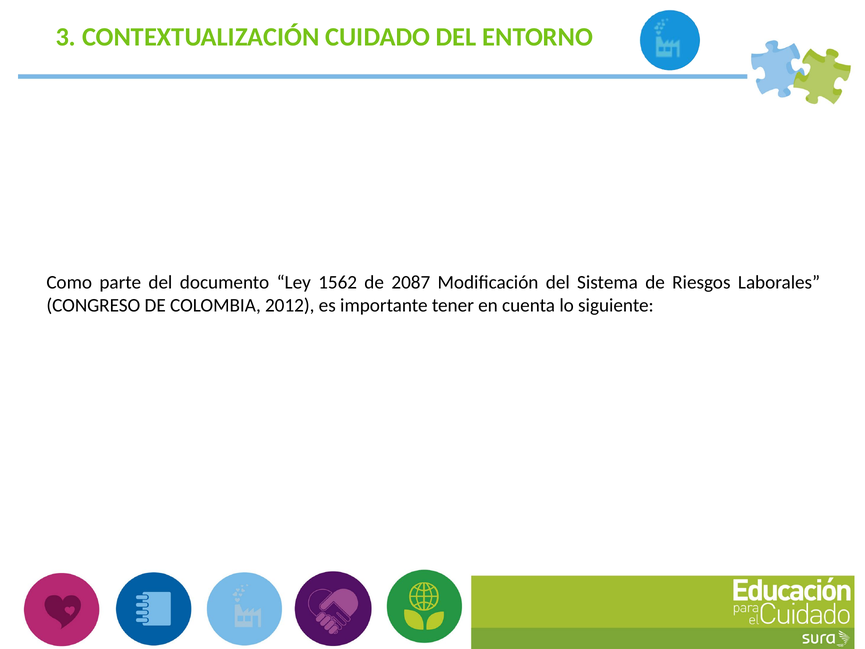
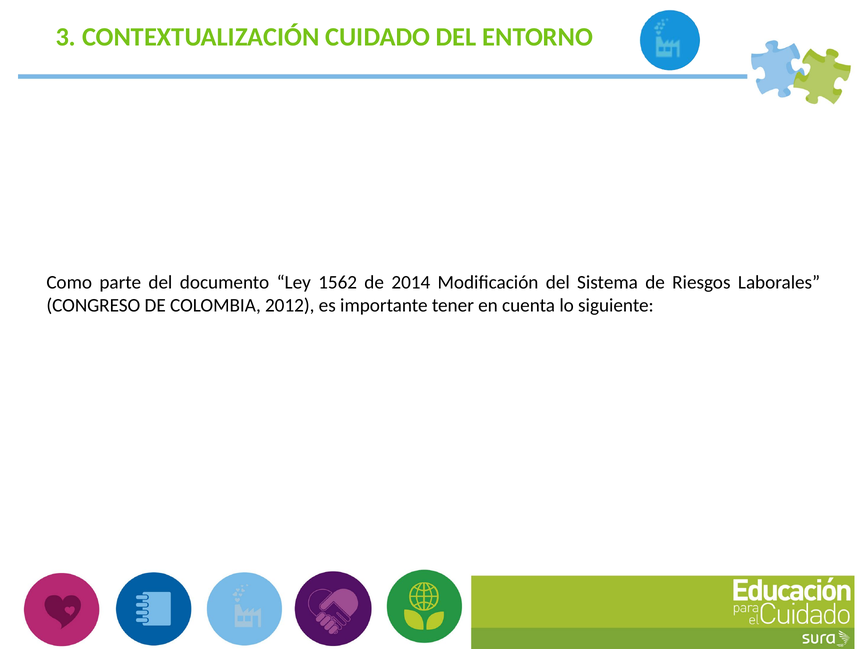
2087: 2087 -> 2014 (411, 282)
